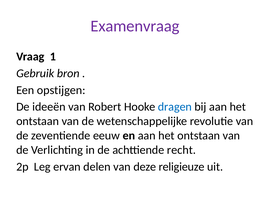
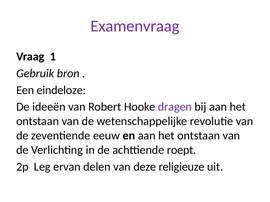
opstijgen: opstijgen -> eindeloze (61, 90)
dragen colour: blue -> purple (175, 107)
recht: recht -> roept (182, 150)
